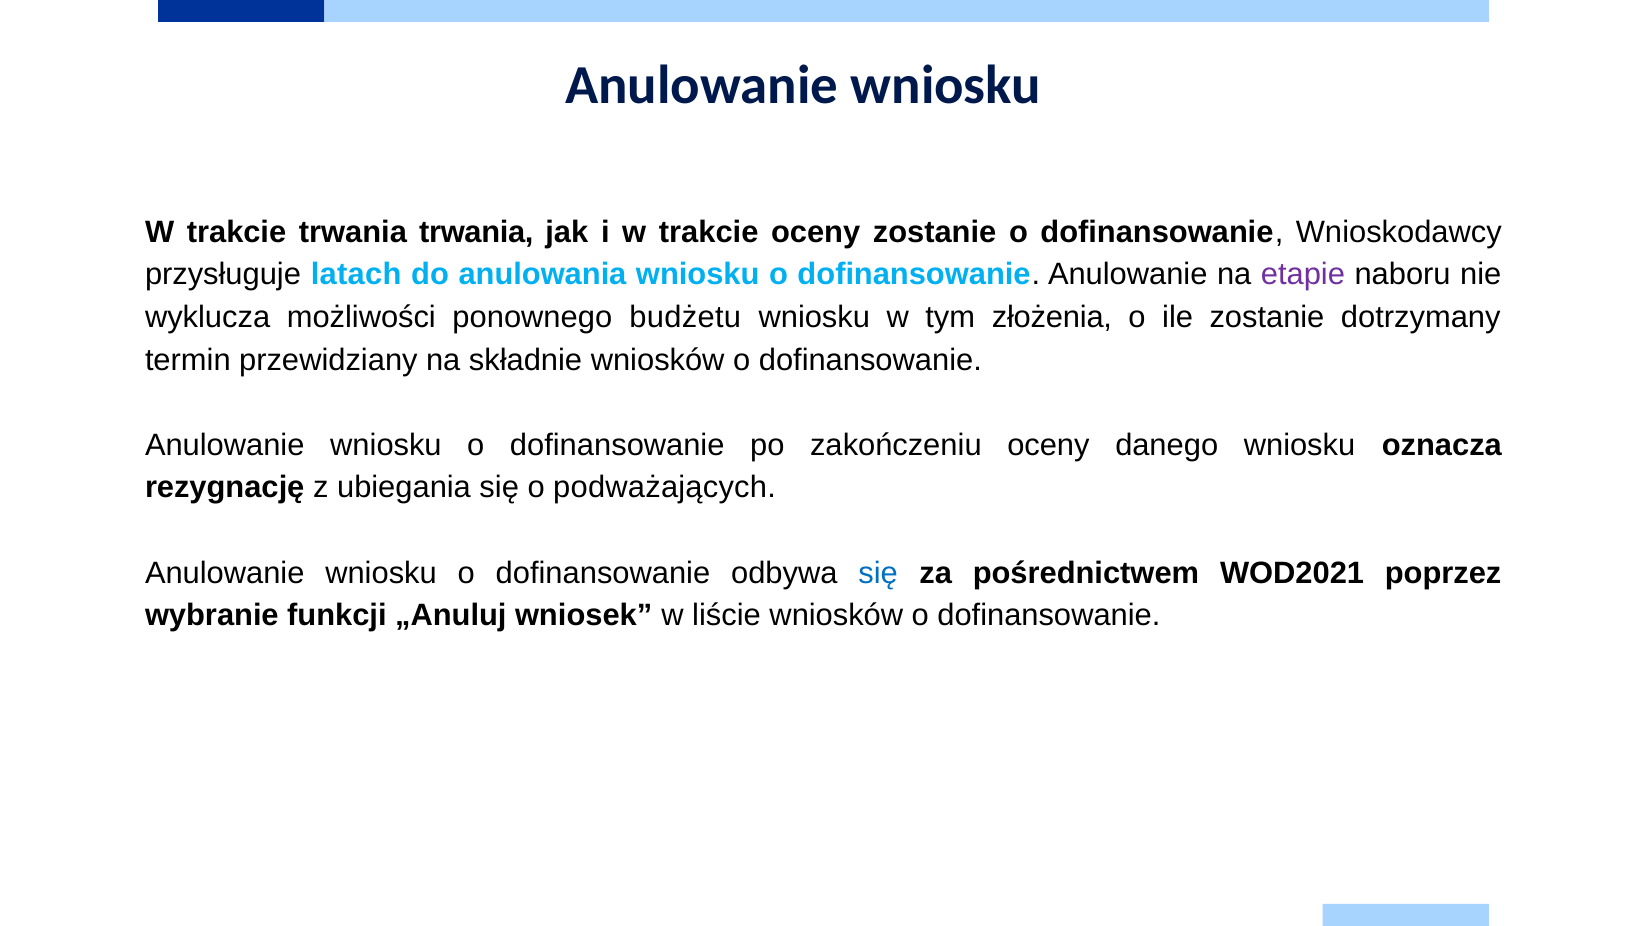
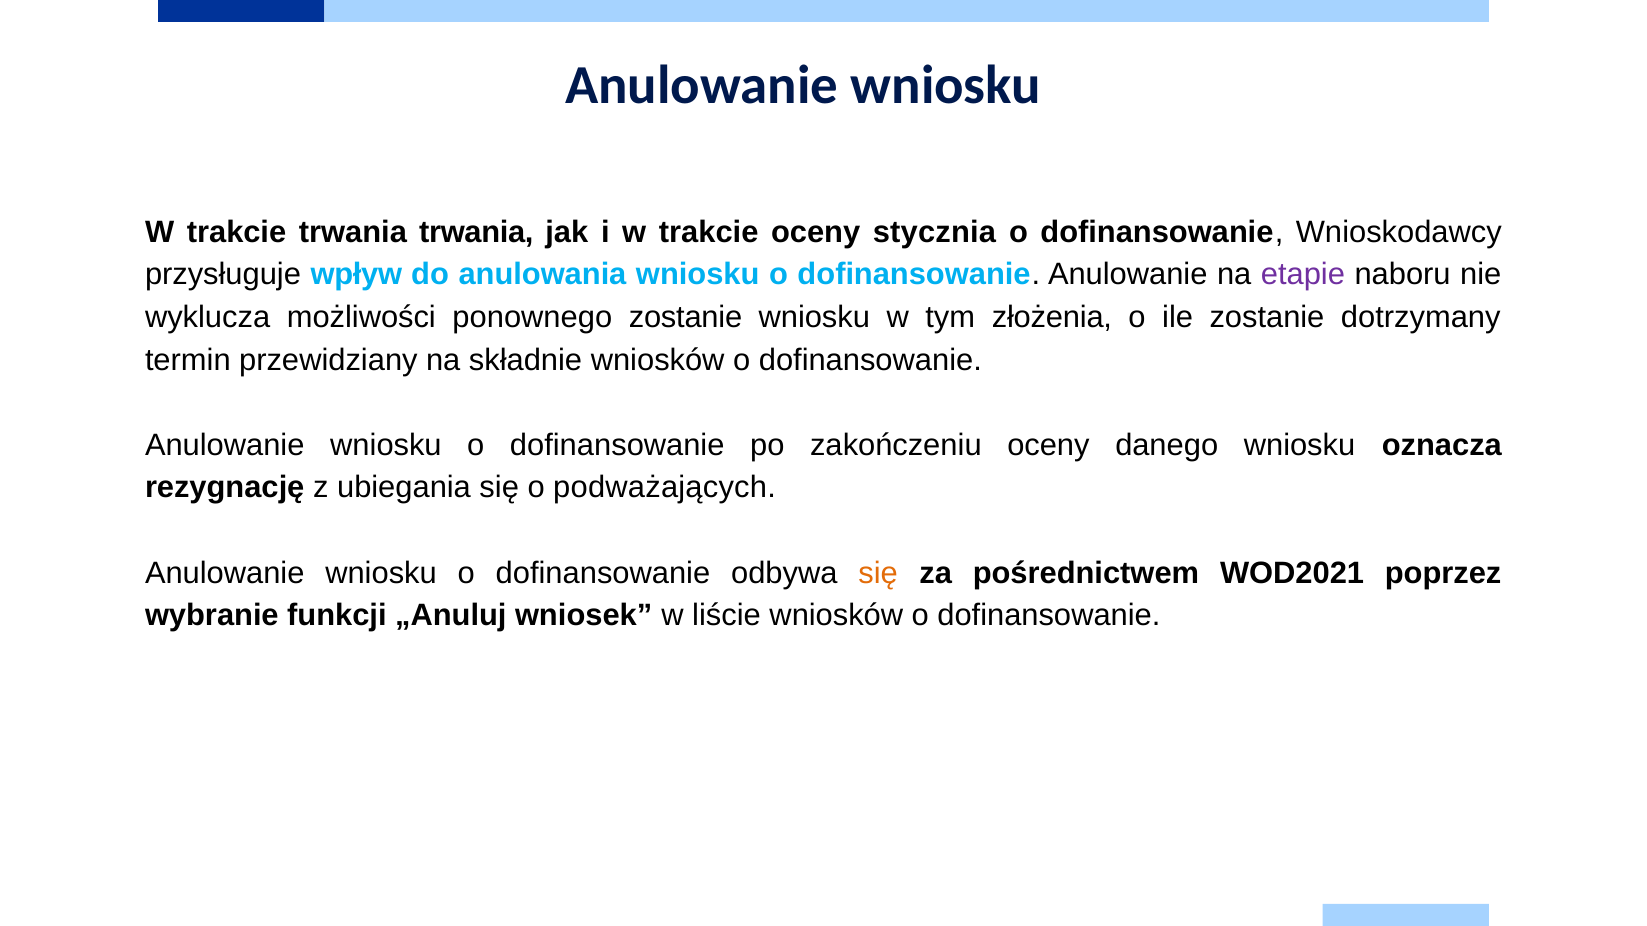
oceny zostanie: zostanie -> stycznia (934, 232)
latach: latach -> wpływ (356, 275)
ponownego budżetu: budżetu -> zostanie (686, 318)
się colour: blue -> orange (878, 573)
